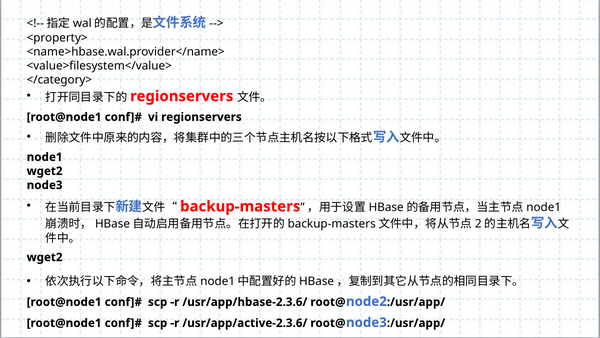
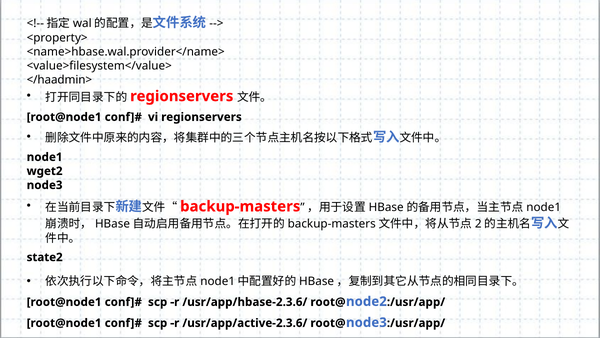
</category>: </category> -> </haadmin> (59, 80)
wget2: wget2 -> state2 (45, 257)
